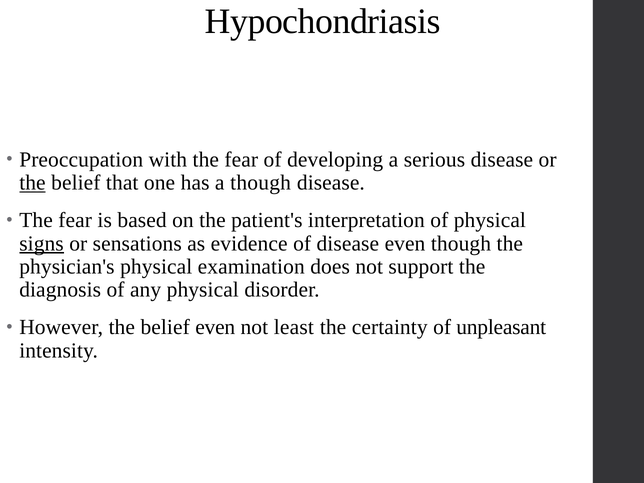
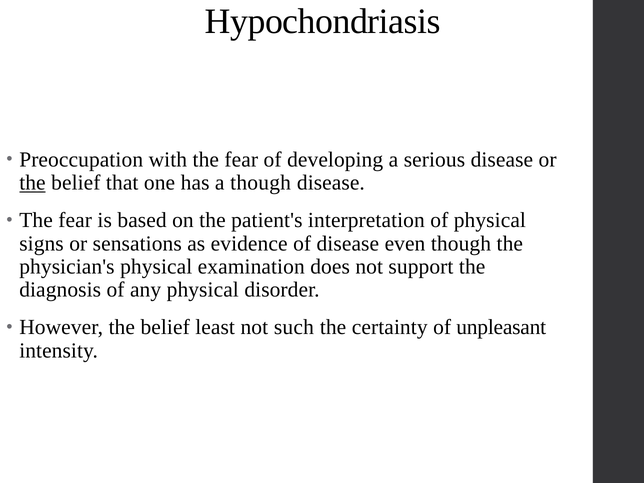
signs underline: present -> none (42, 243)
belief even: even -> least (215, 327)
least: least -> such (294, 327)
